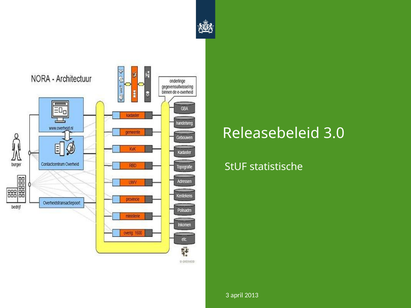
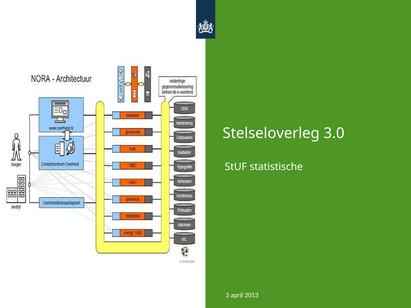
Releasebeleid: Releasebeleid -> Stelseloverleg (271, 133)
